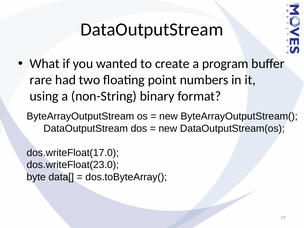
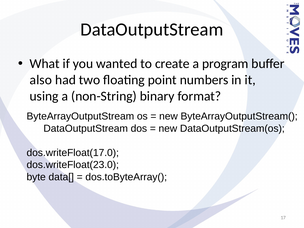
rare: rare -> also (41, 80)
